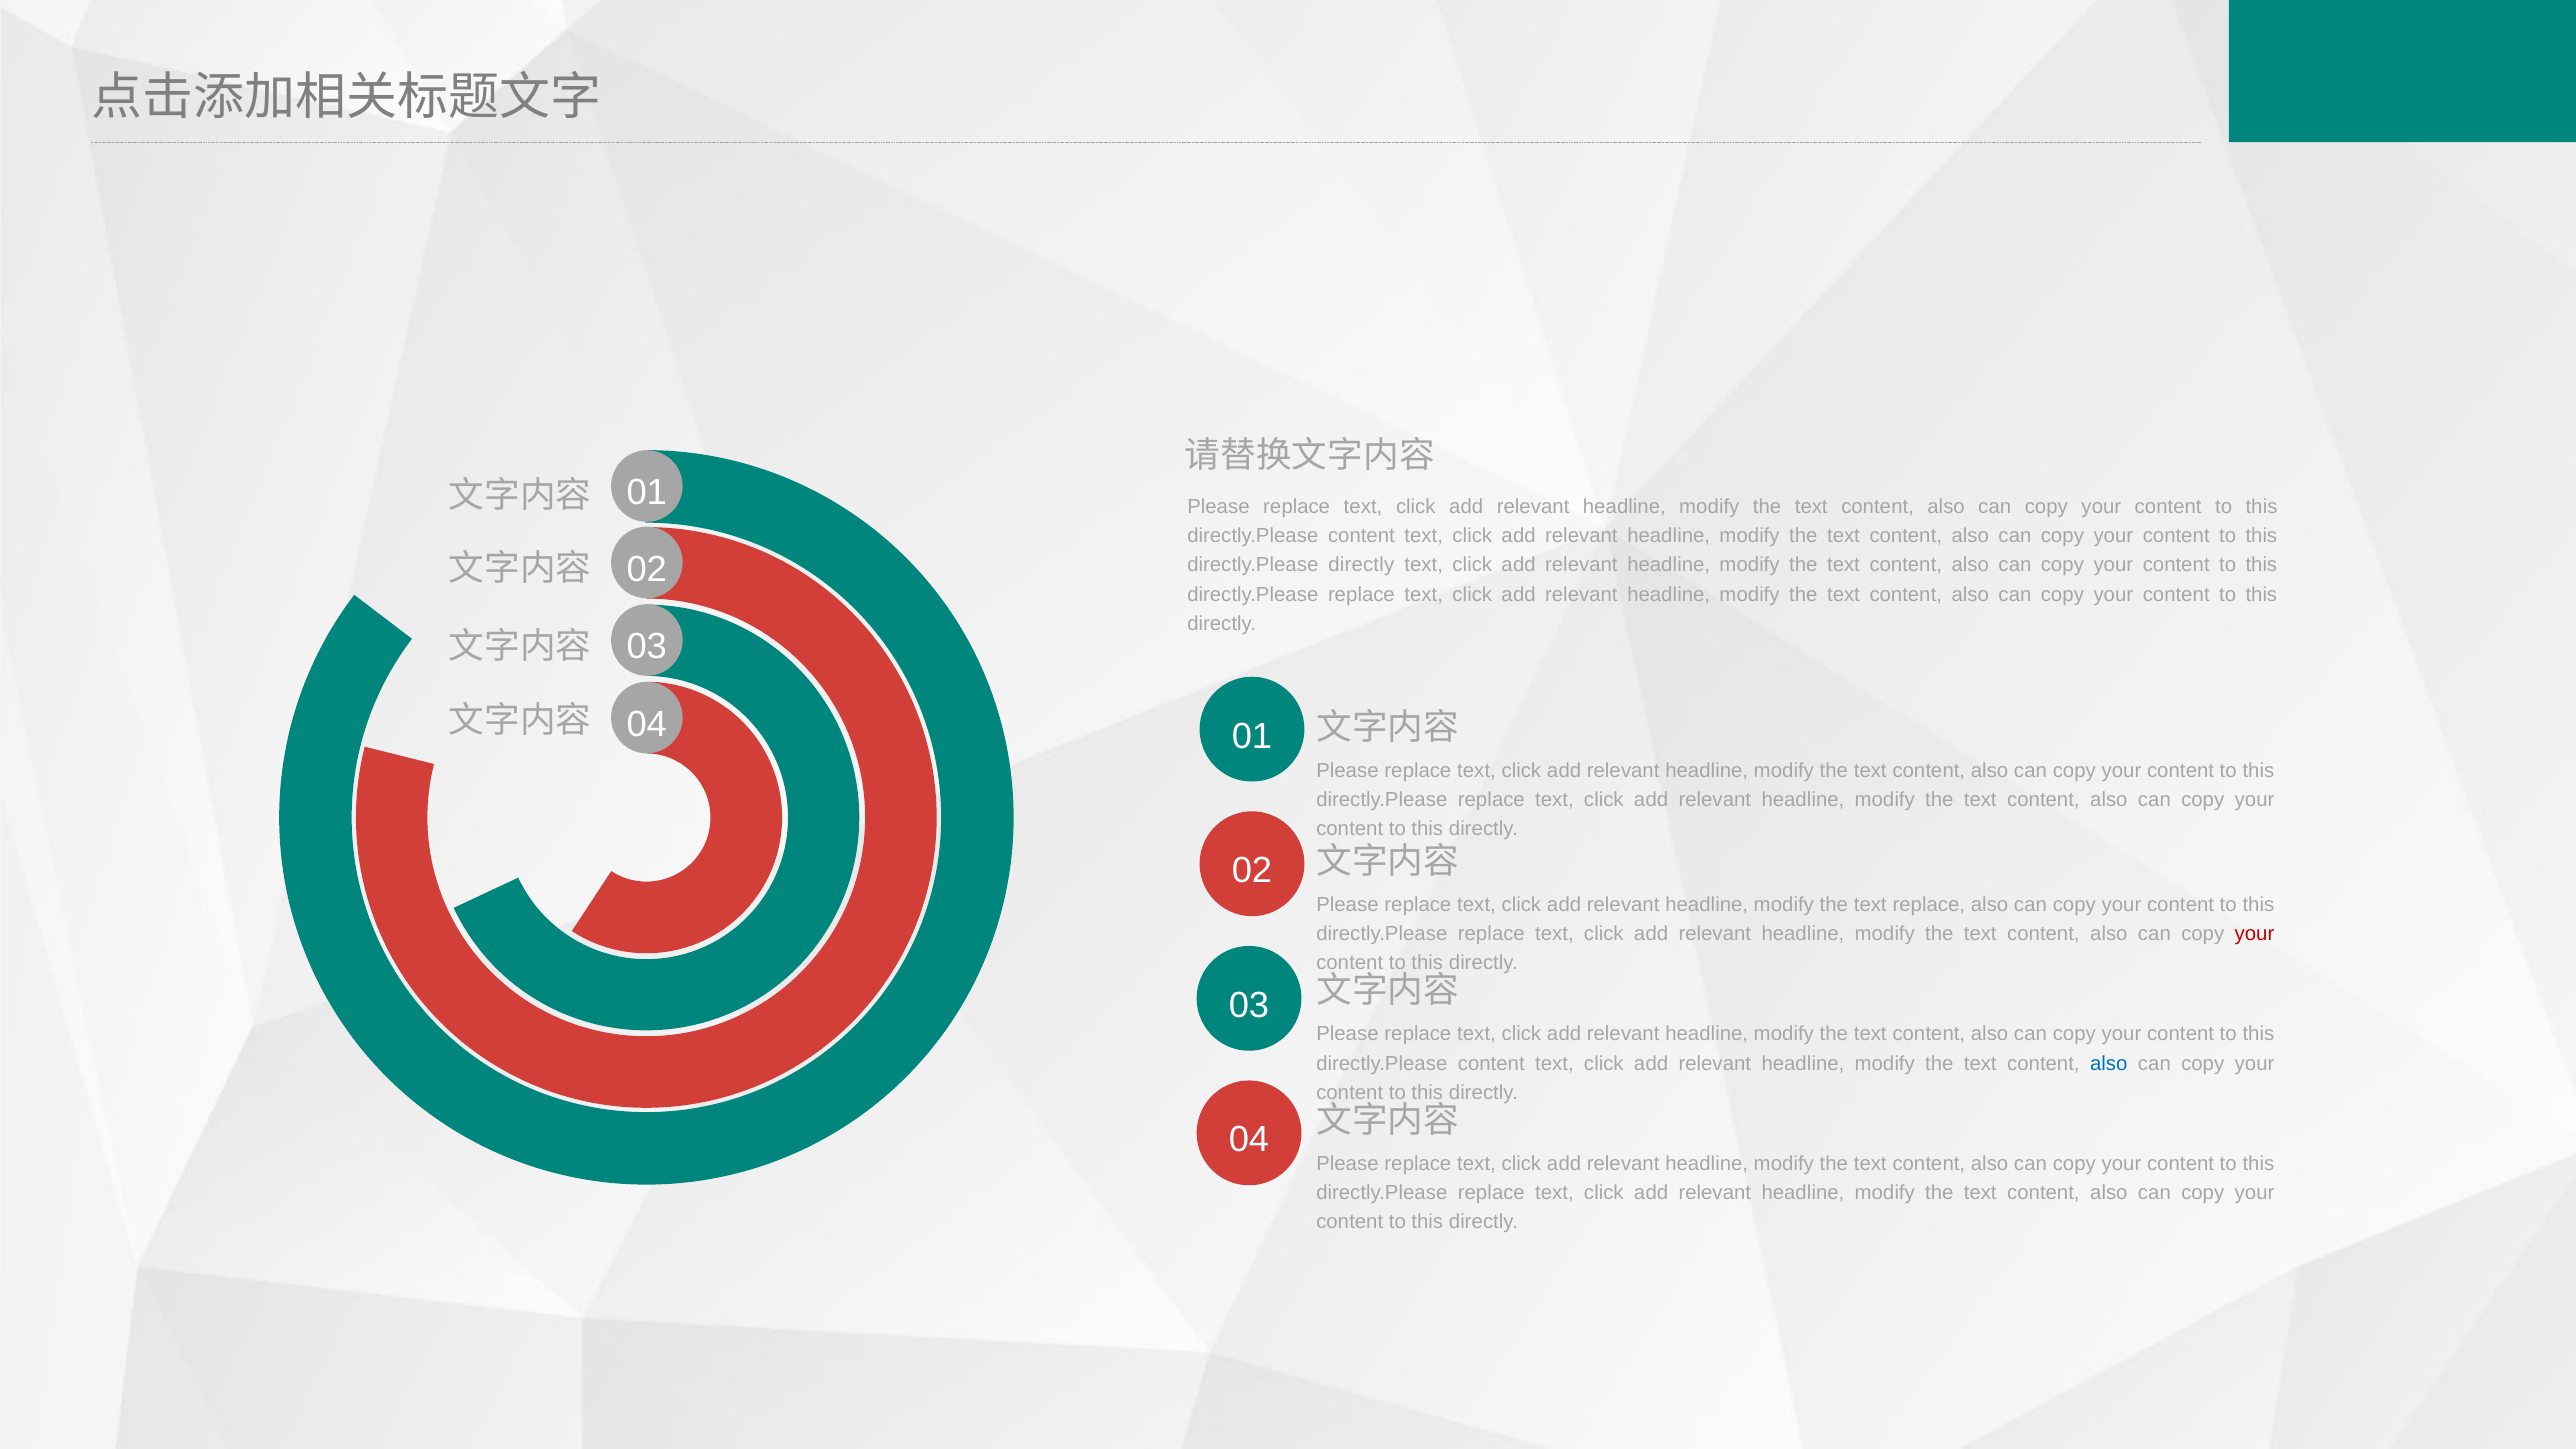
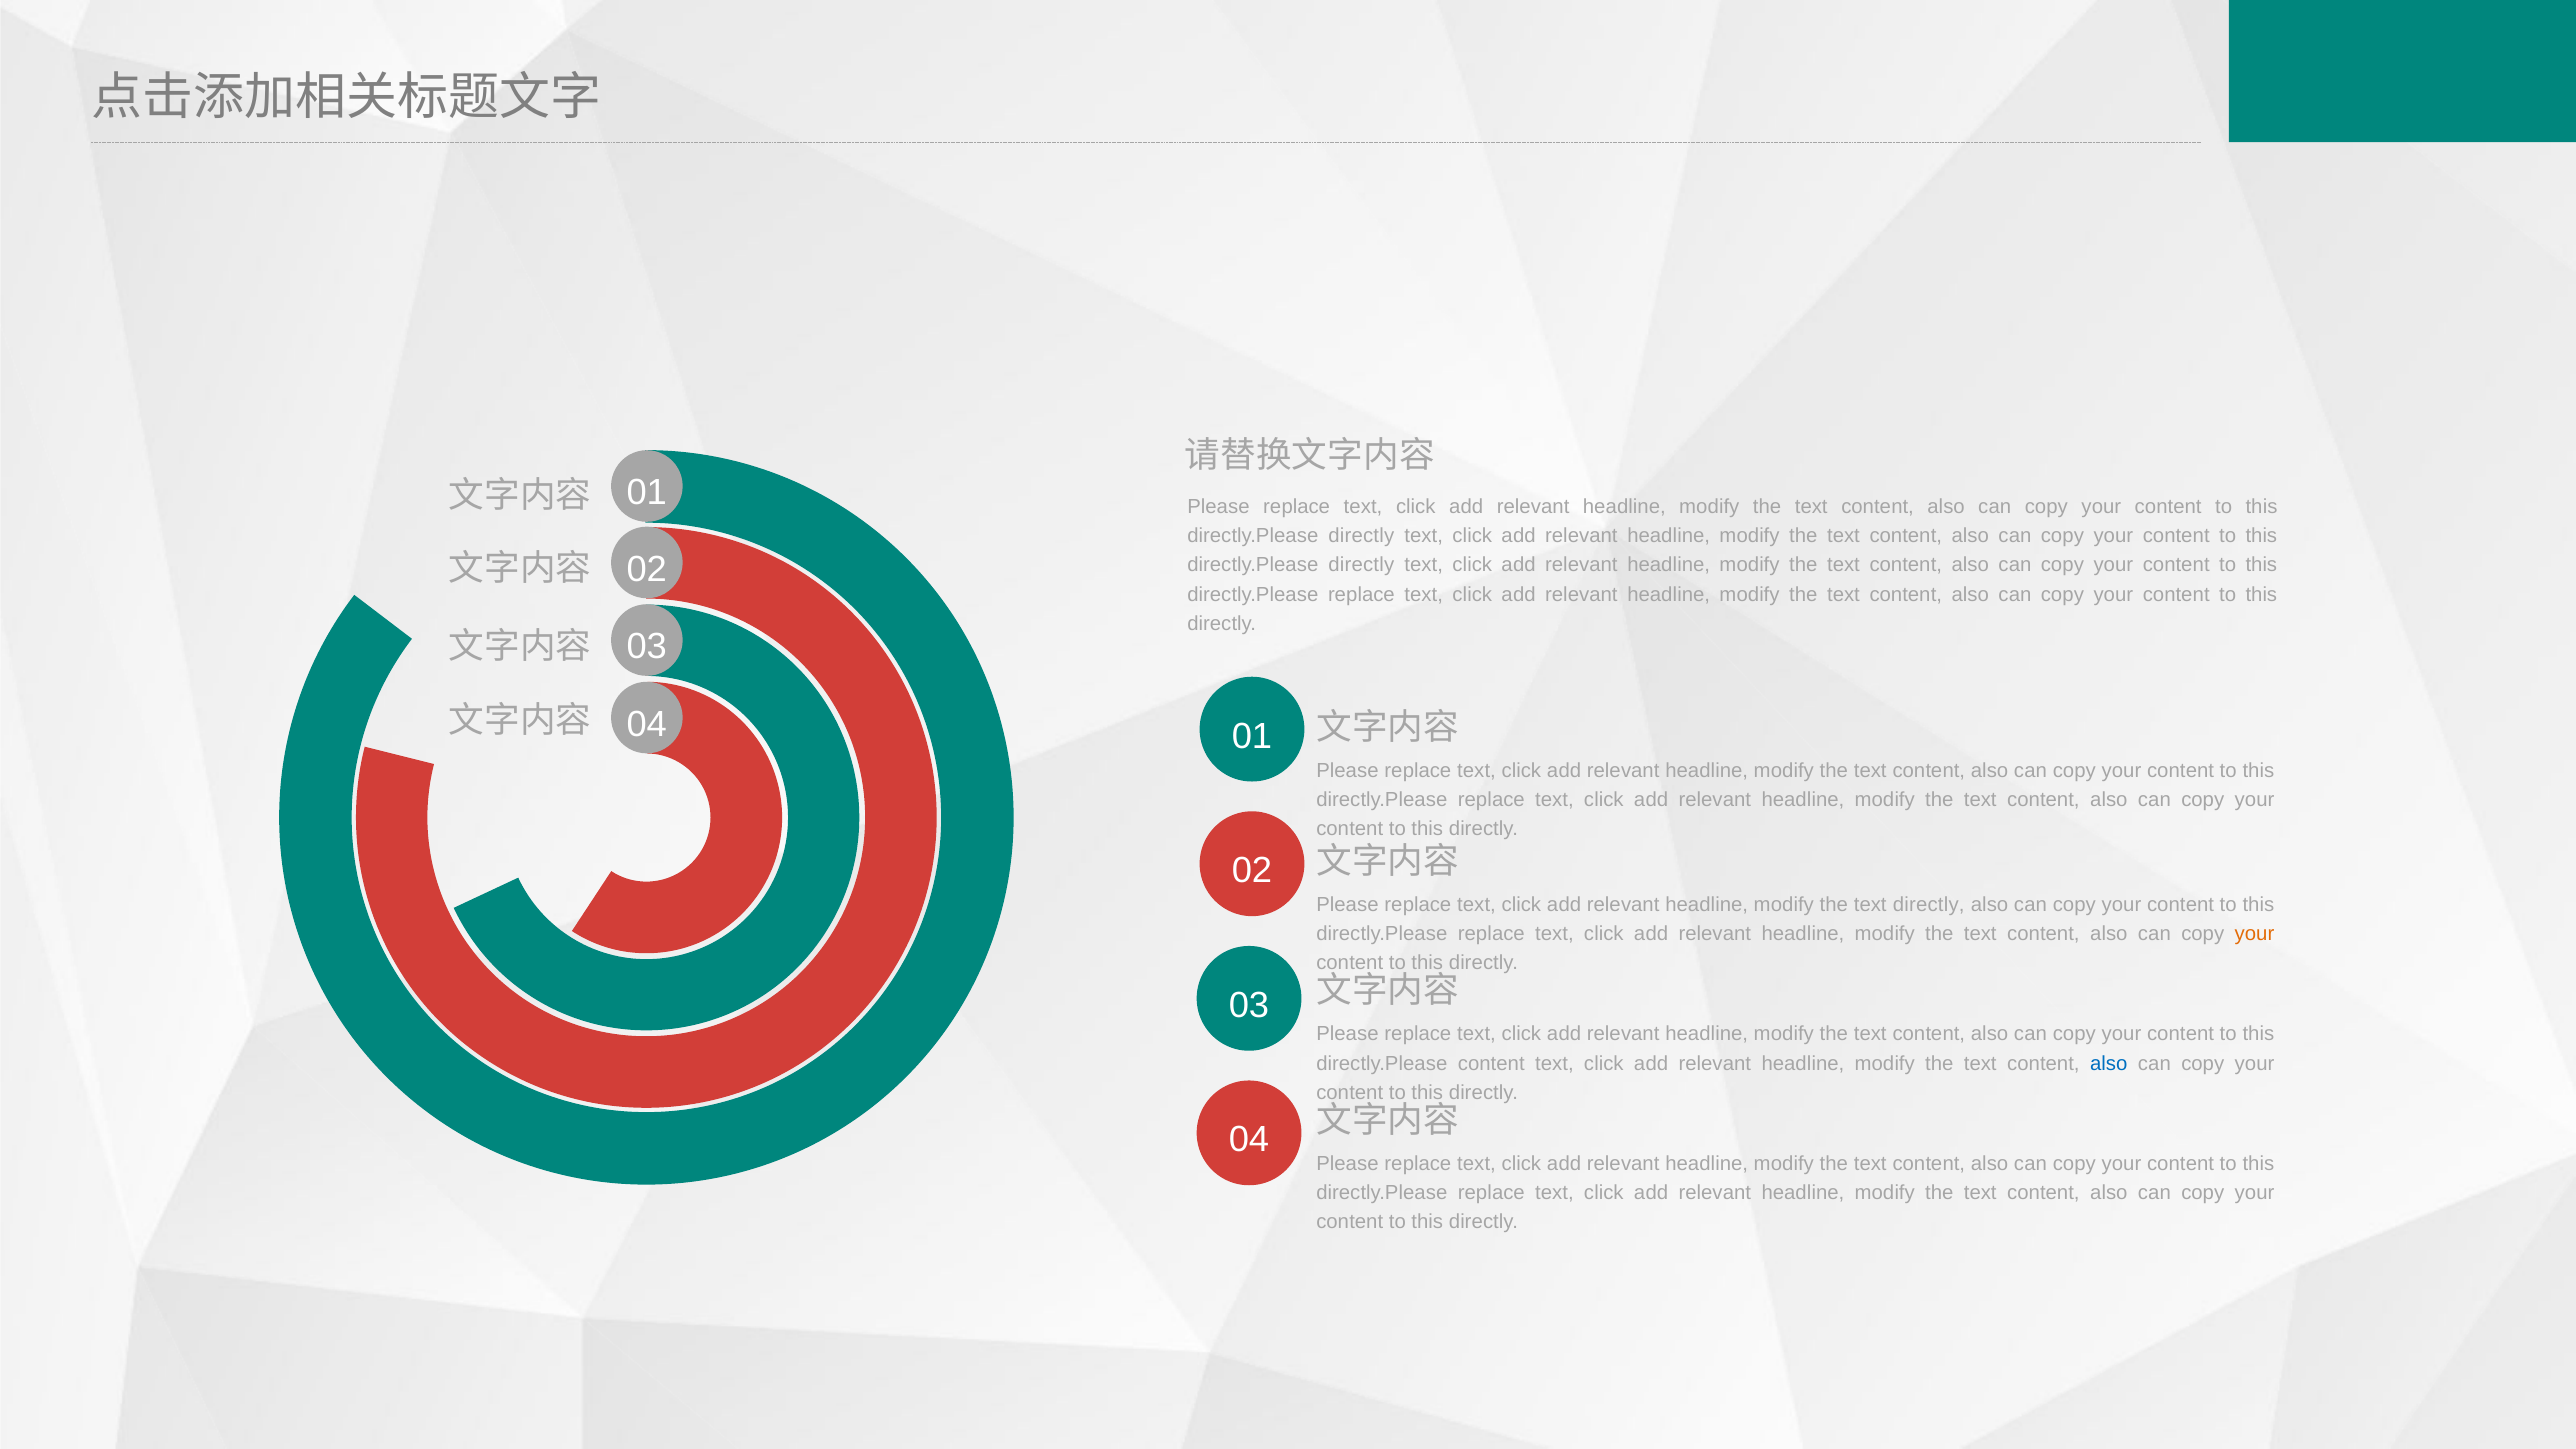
content: content -> directly (1361, 536)
text replace: replace -> directly (1929, 905)
your colour: red -> orange (2255, 934)
